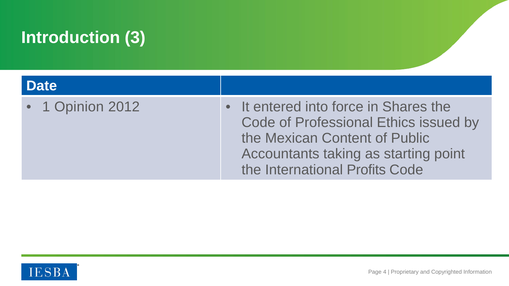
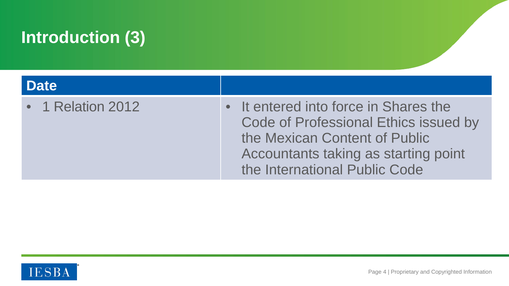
Opinion: Opinion -> Relation (79, 107)
International Profits: Profits -> Public (366, 170)
